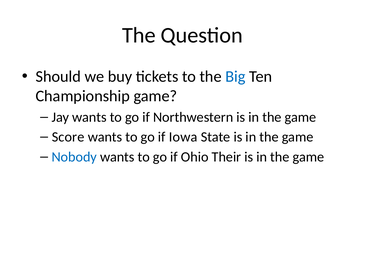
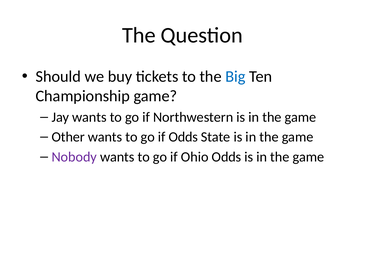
Score: Score -> Other (68, 137)
if Iowa: Iowa -> Odds (183, 137)
Nobody colour: blue -> purple (74, 157)
Ohio Their: Their -> Odds (226, 157)
